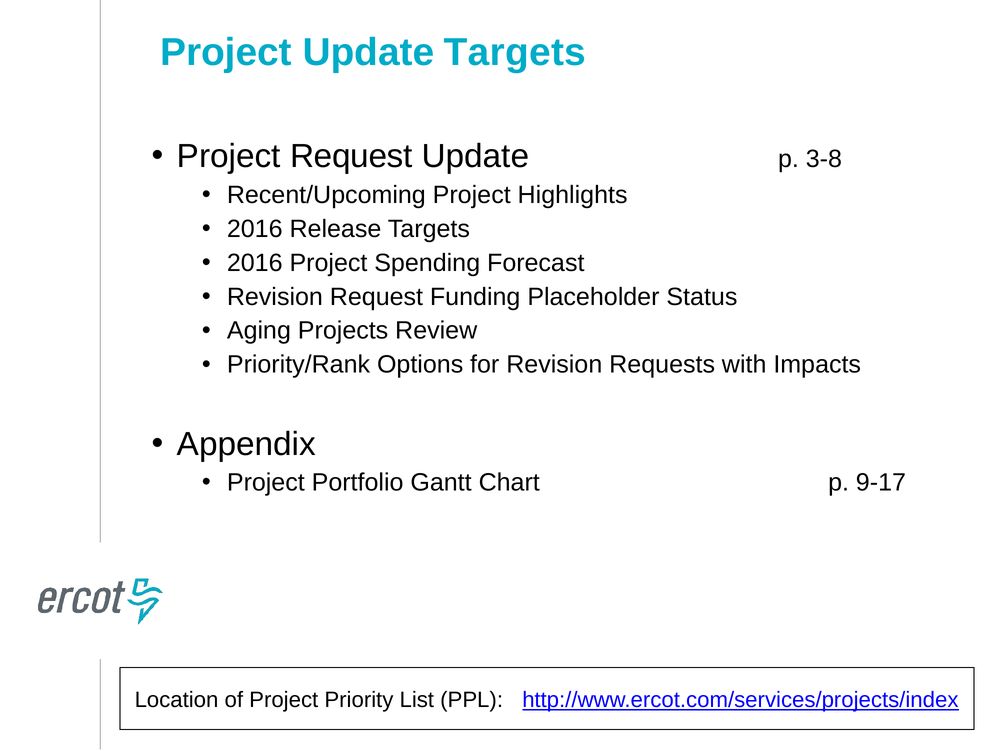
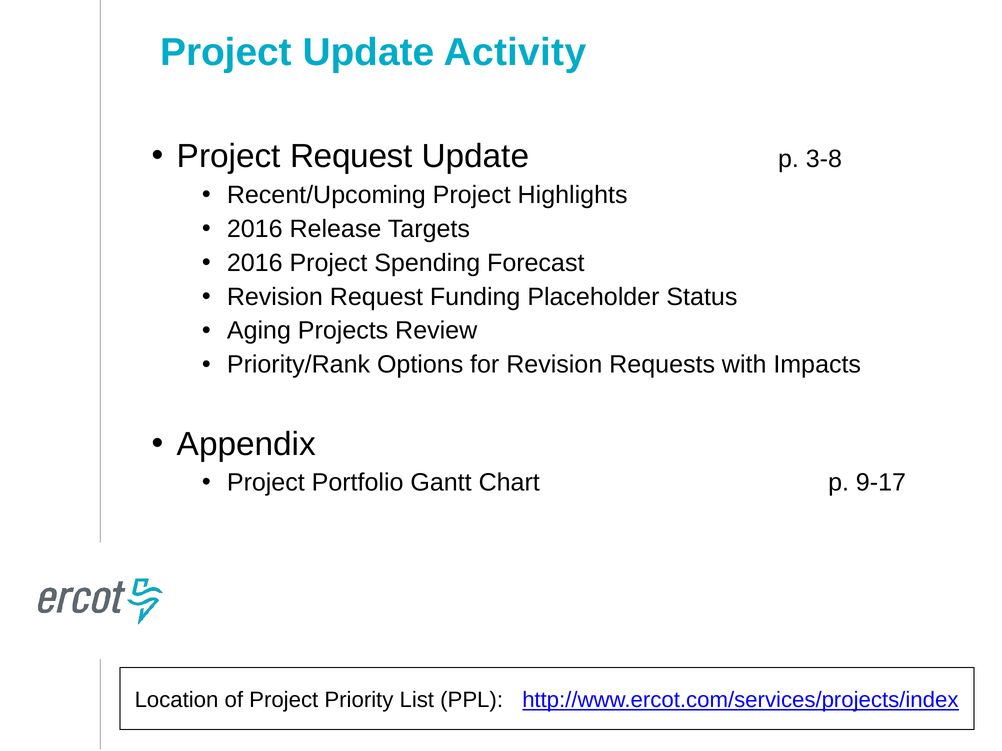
Update Targets: Targets -> Activity (515, 52)
